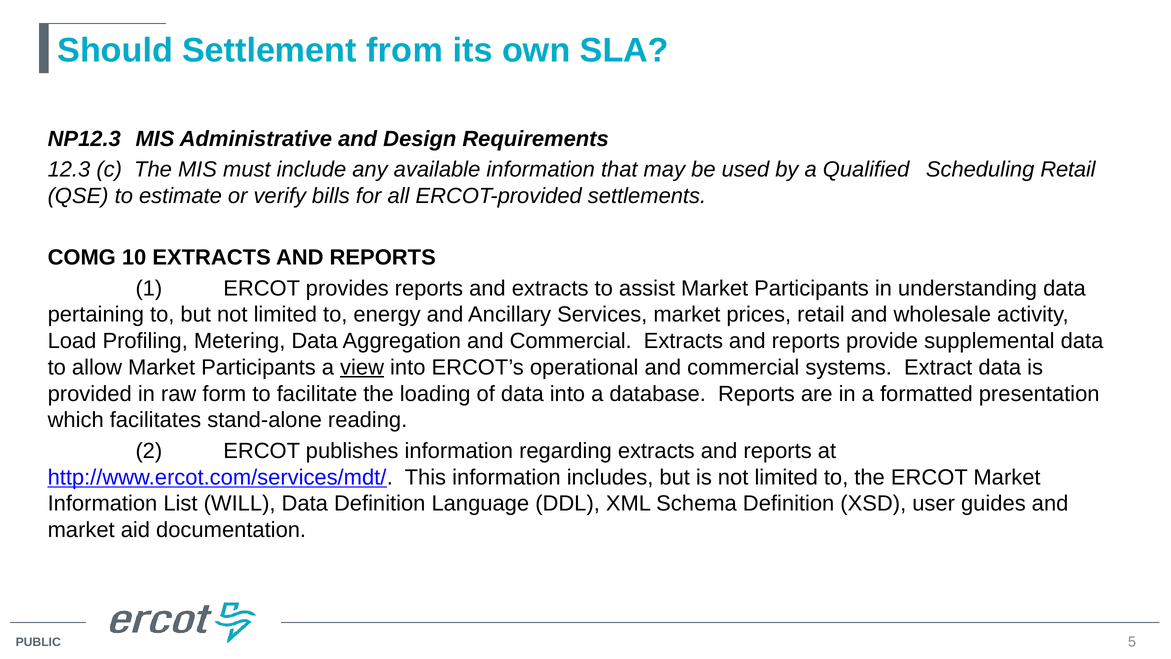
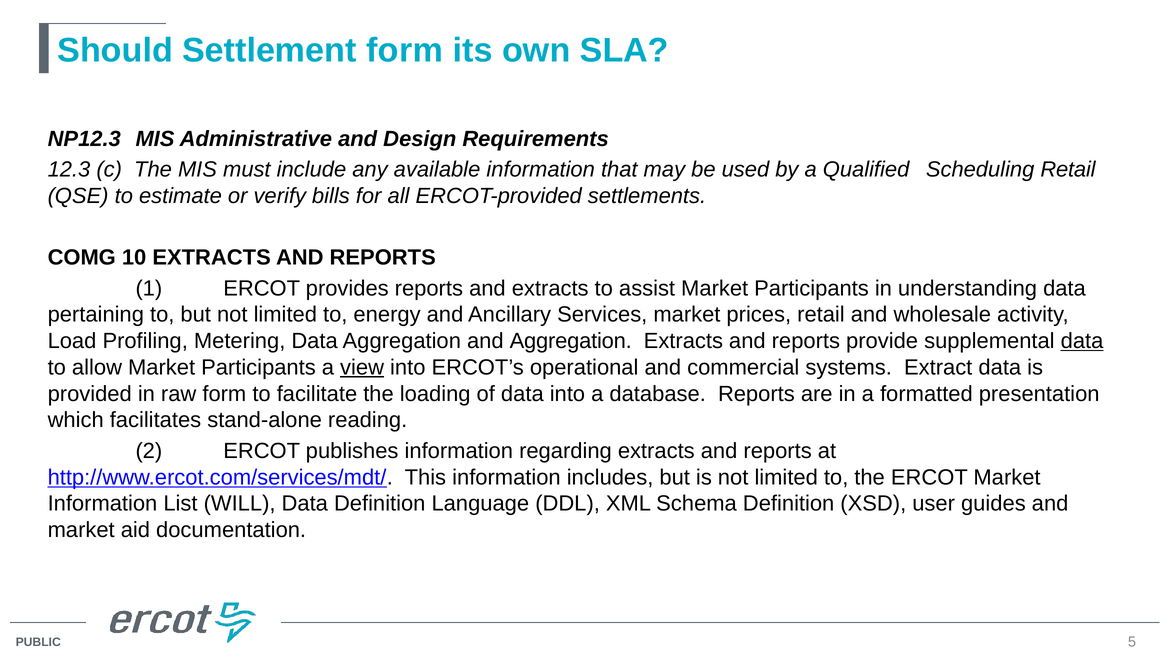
Settlement from: from -> form (405, 51)
Aggregation and Commercial: Commercial -> Aggregation (571, 341)
data underline: none -> present (1082, 341)
